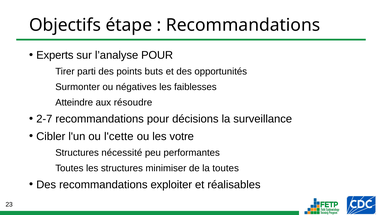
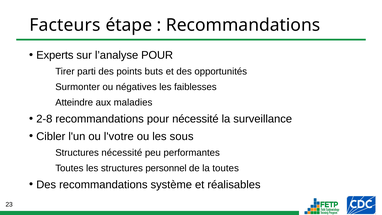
Objectifs: Objectifs -> Facteurs (65, 25)
résoudre: résoudre -> maladies (133, 102)
2-7: 2-7 -> 2-8 (44, 119)
pour décisions: décisions -> nécessité (195, 119)
l'cette: l'cette -> l'votre (119, 136)
votre: votre -> sous (182, 136)
minimiser: minimiser -> personnel (166, 168)
exploiter: exploiter -> système (171, 185)
